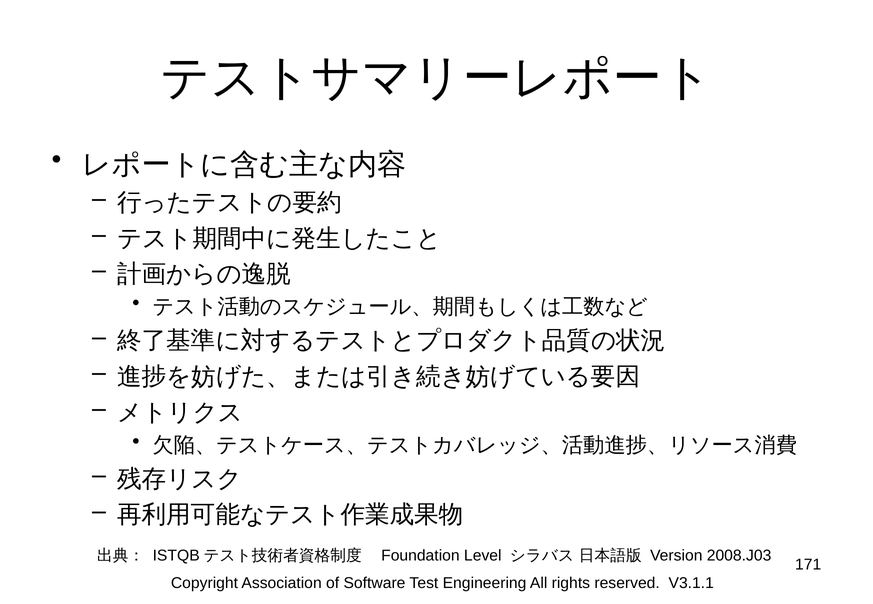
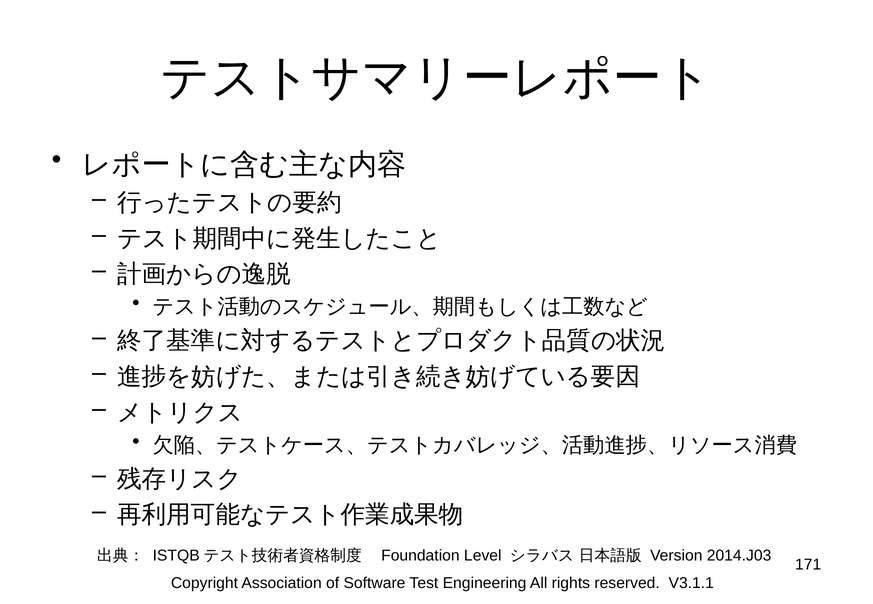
2008.J03: 2008.J03 -> 2014.J03 (739, 556)
